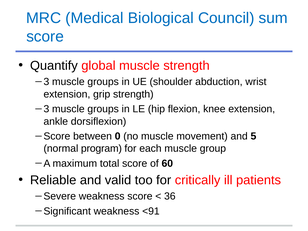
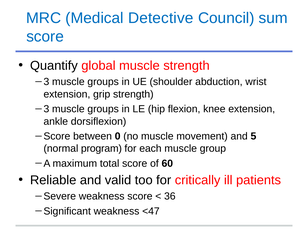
Biological: Biological -> Detective (161, 18)
<91: <91 -> <47 (151, 211)
